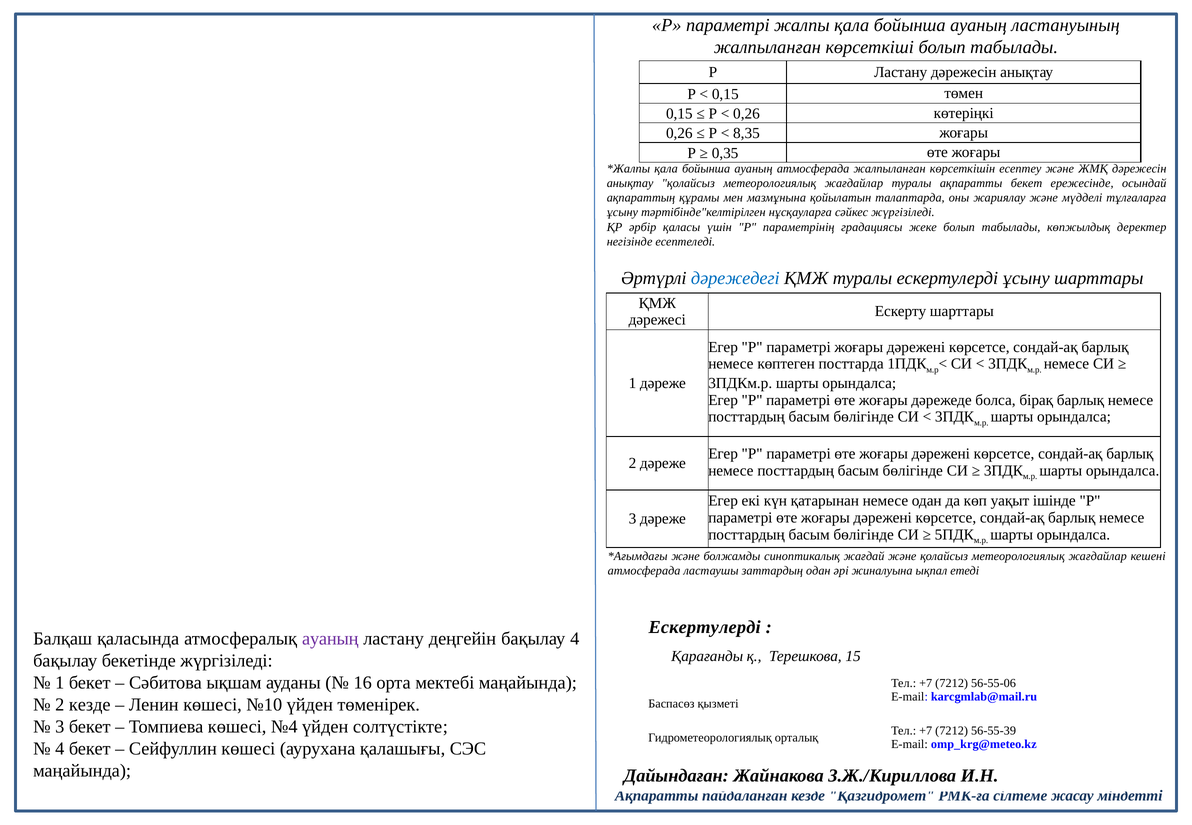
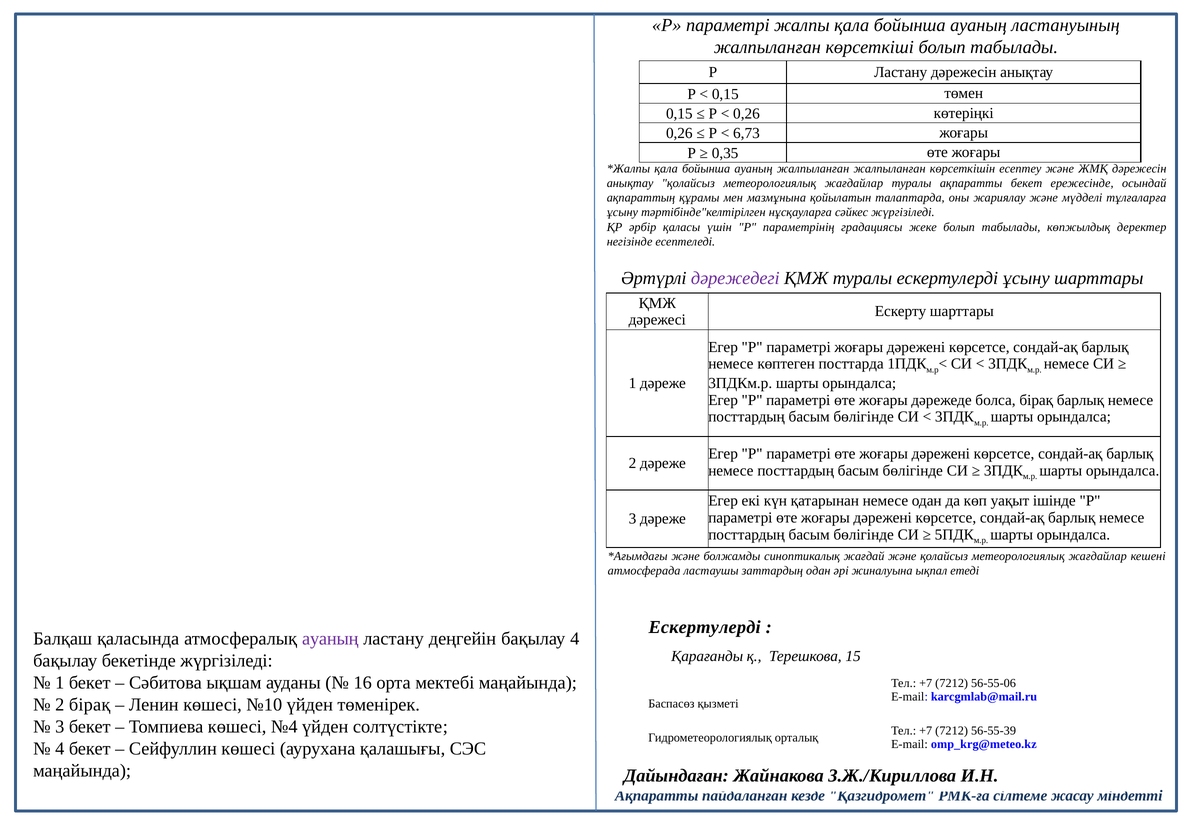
8,35: 8,35 -> 6,73 (746, 133)
ауаның атмосферада: атмосферада -> жалпыланған (813, 169)
дәрежедегі colour: blue -> purple (735, 279)
2 кезде: кезде -> бірақ (90, 705)
